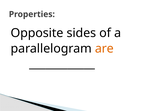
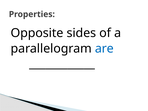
are colour: orange -> blue (104, 49)
